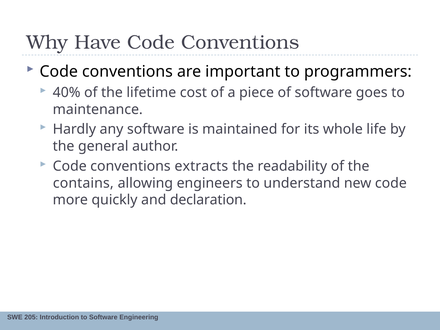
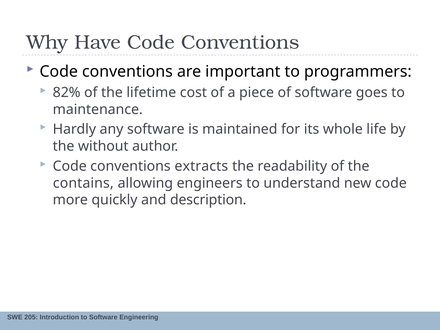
40%: 40% -> 82% (67, 92)
general: general -> without (103, 146)
declaration: declaration -> description (208, 200)
